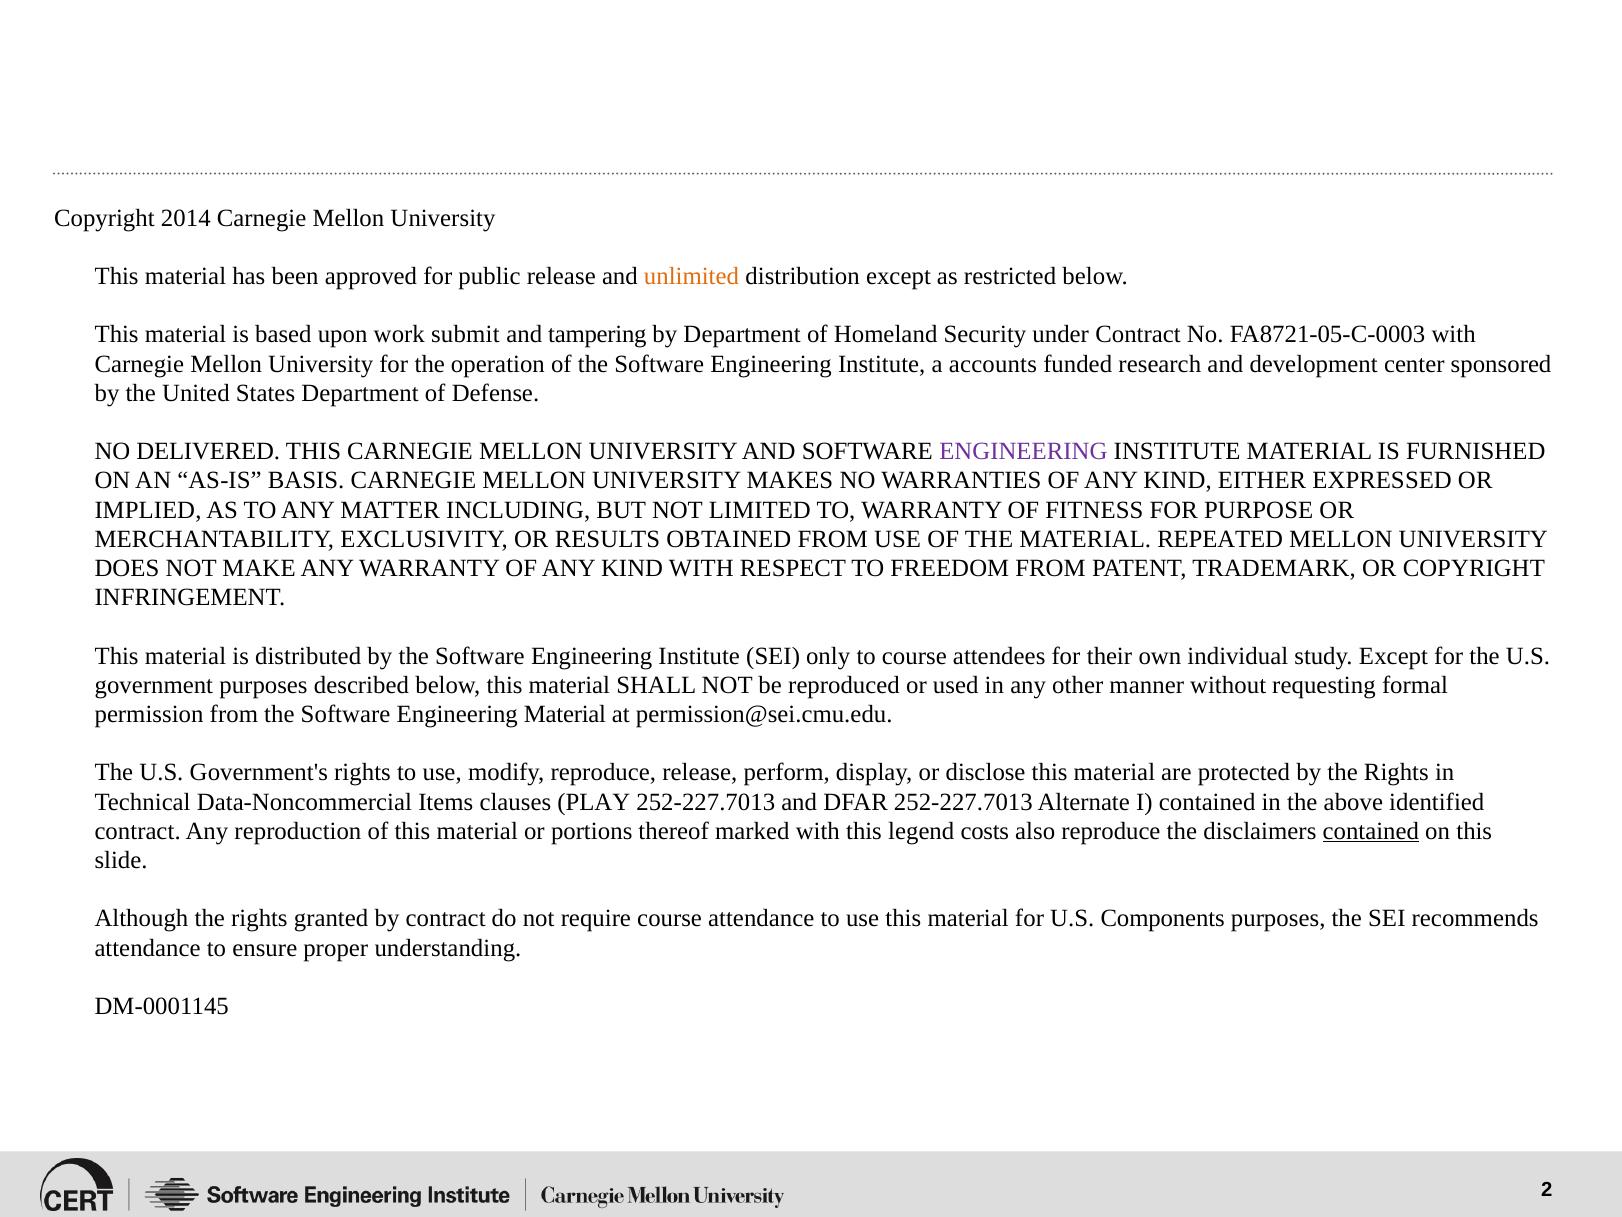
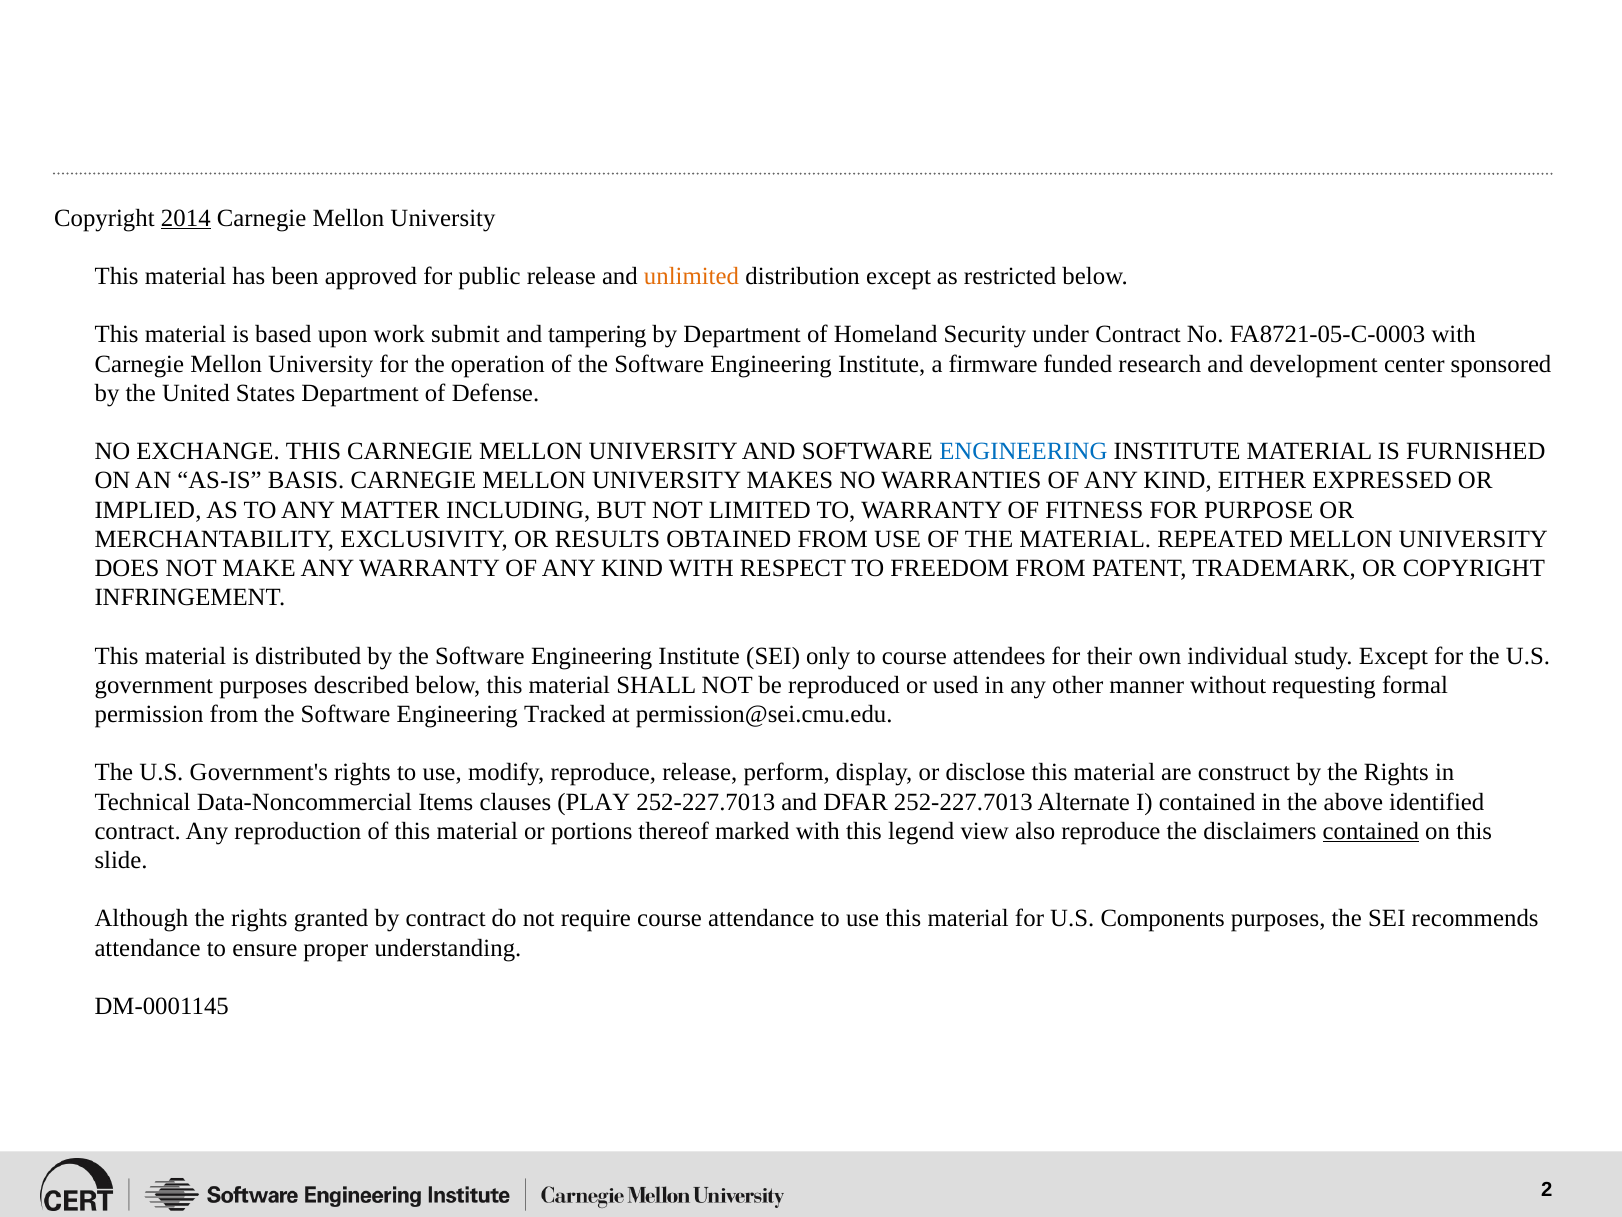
2014 underline: none -> present (186, 218)
accounts: accounts -> firmware (993, 364)
DELIVERED: DELIVERED -> EXCHANGE (208, 451)
ENGINEERING colour: purple -> blue (1023, 451)
Engineering Material: Material -> Tracked (565, 714)
protected: protected -> construct (1244, 772)
costs: costs -> view (985, 831)
